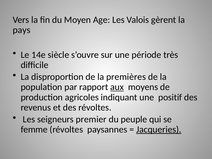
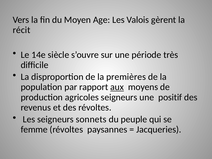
pays: pays -> récit (22, 30)
agricoles indiquant: indiquant -> seigneurs (119, 97)
premier: premier -> sonnets (91, 119)
Jacqueries underline: present -> none (159, 129)
